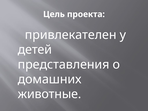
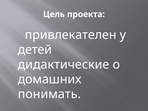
представления: представления -> дидактические (64, 64)
животные: животные -> понимать (49, 94)
